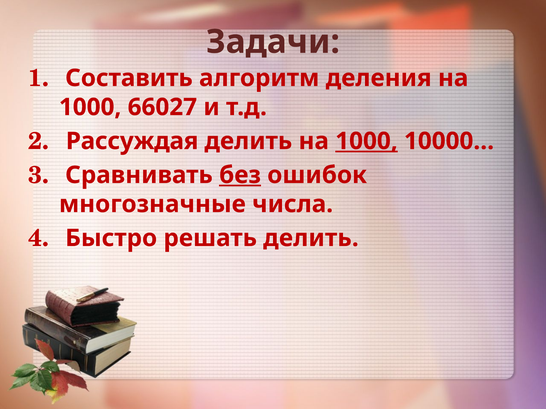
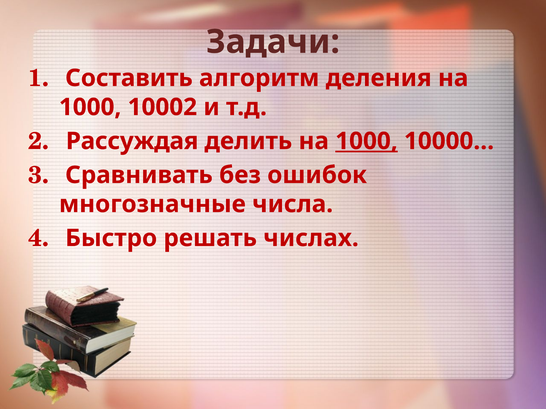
66027: 66027 -> 10002 (162, 107)
без underline: present -> none (240, 175)
решать делить: делить -> числах (311, 238)
